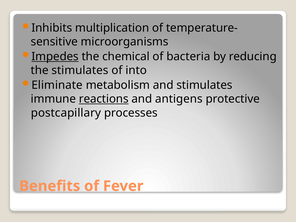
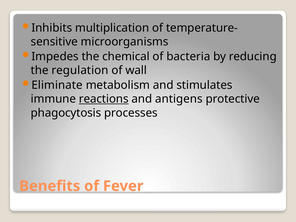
Impedes underline: present -> none (55, 57)
the stimulates: stimulates -> regulation (80, 70)
into: into -> wall (136, 70)
postcapillary: postcapillary -> phagocytosis (66, 113)
